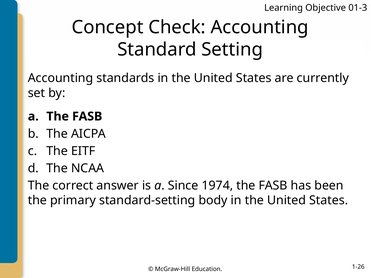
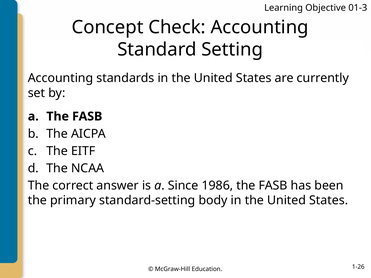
1974: 1974 -> 1986 (217, 186)
